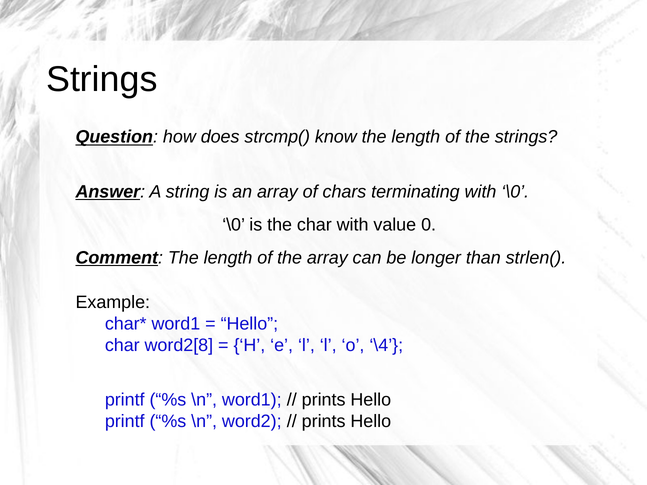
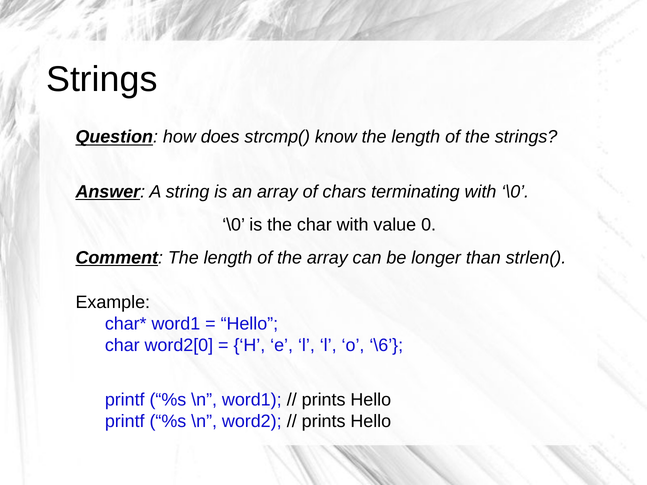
word2[8: word2[8 -> word2[0 (179, 345)
\4: \4 -> \6 (386, 345)
